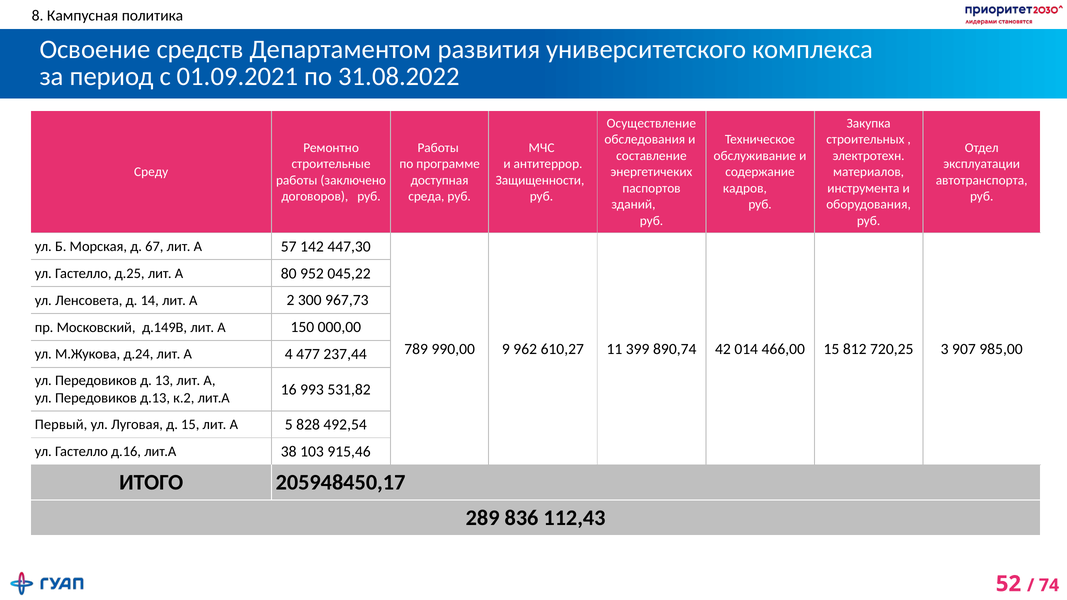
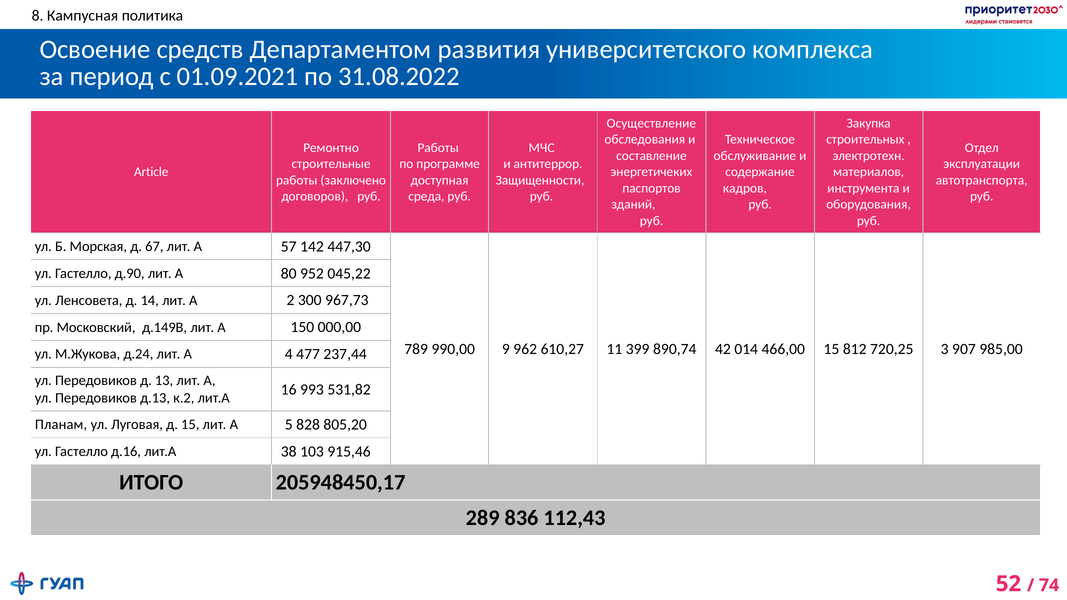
Среду: Среду -> Article (151, 172)
д.25: д.25 -> д.90 (130, 273)
Первый: Первый -> Планам (61, 425)
492,54: 492,54 -> 805,20 (345, 425)
